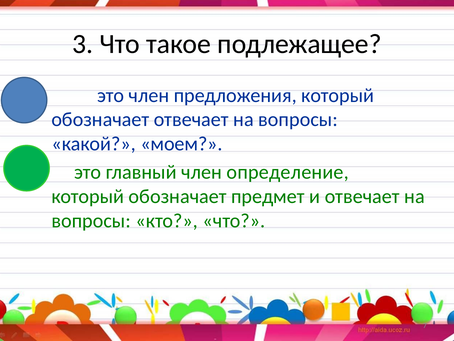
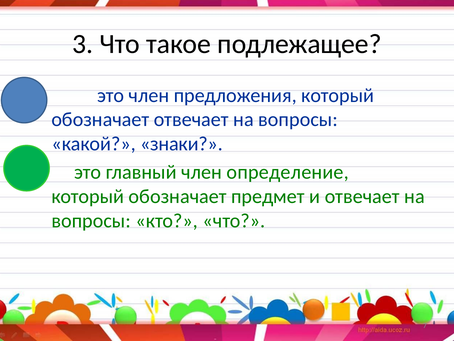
моем: моем -> знаки (181, 144)
